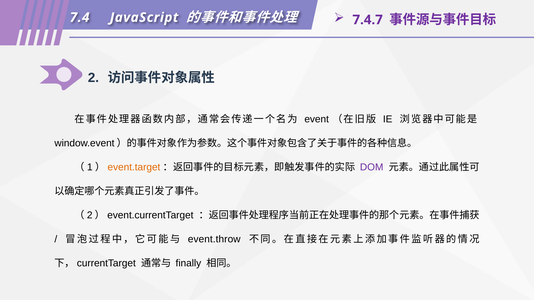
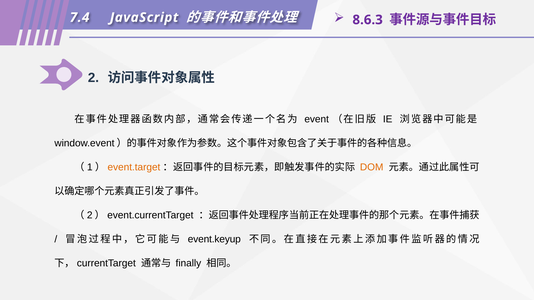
7.4.7: 7.4.7 -> 8.6.3 (368, 20)
DOM colour: purple -> orange (372, 167)
event.throw: event.throw -> event.keyup (214, 240)
